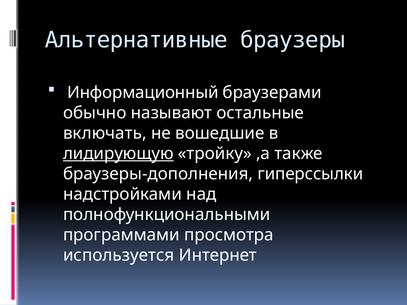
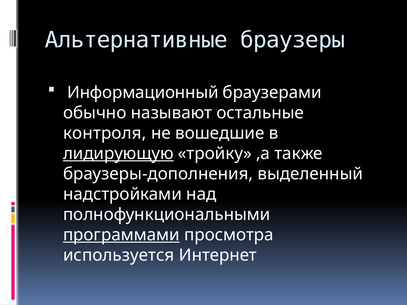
включать: включать -> контроля (105, 133)
гиперссылки: гиперссылки -> выделенный (310, 174)
программами underline: none -> present (121, 235)
